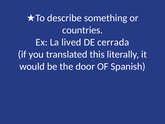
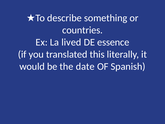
cerrada: cerrada -> essence (113, 42)
door: door -> date (85, 66)
